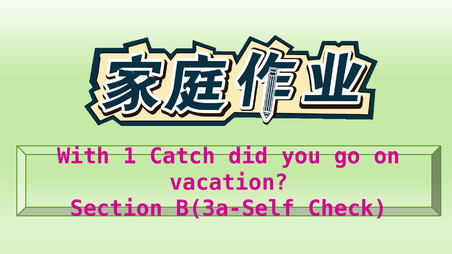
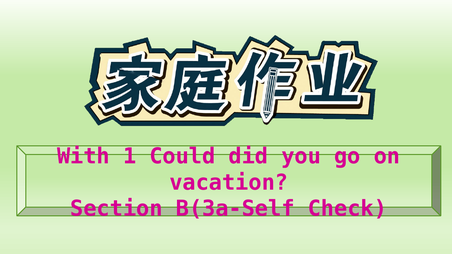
Catch: Catch -> Could (182, 156)
